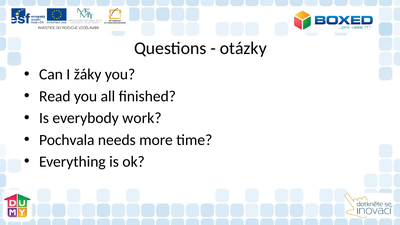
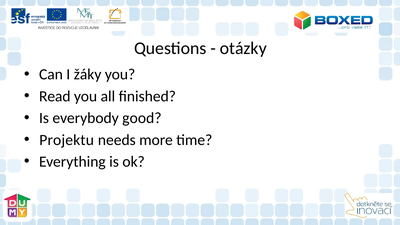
work: work -> good (142, 118)
Pochvala: Pochvala -> Projektu (67, 140)
